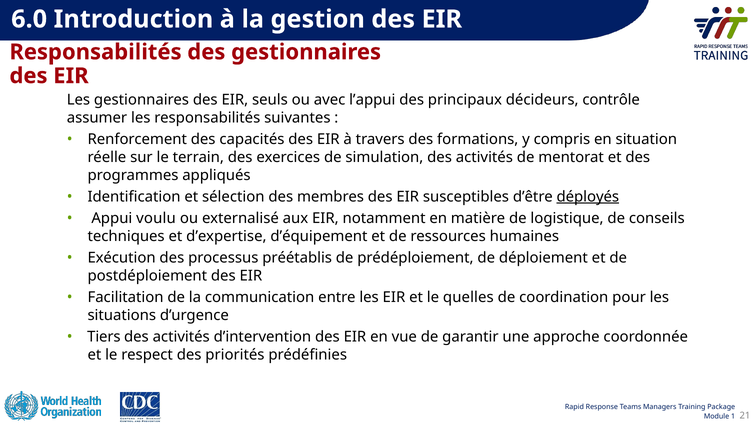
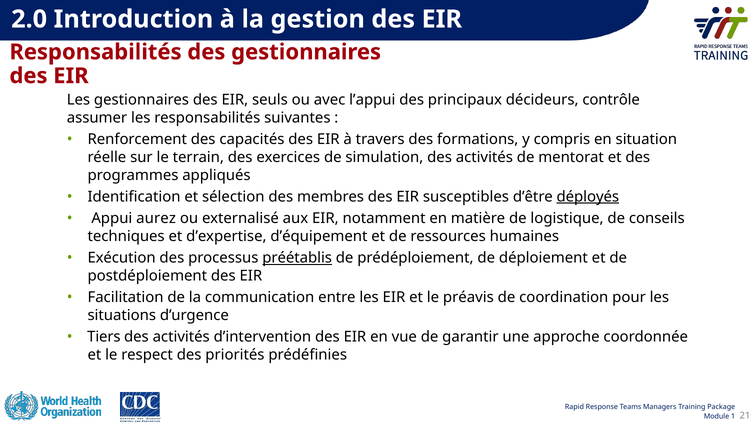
6.0: 6.0 -> 2.0 (29, 19)
voulu: voulu -> aurez (156, 219)
préétablis underline: none -> present (297, 258)
quelles: quelles -> préavis (468, 298)
